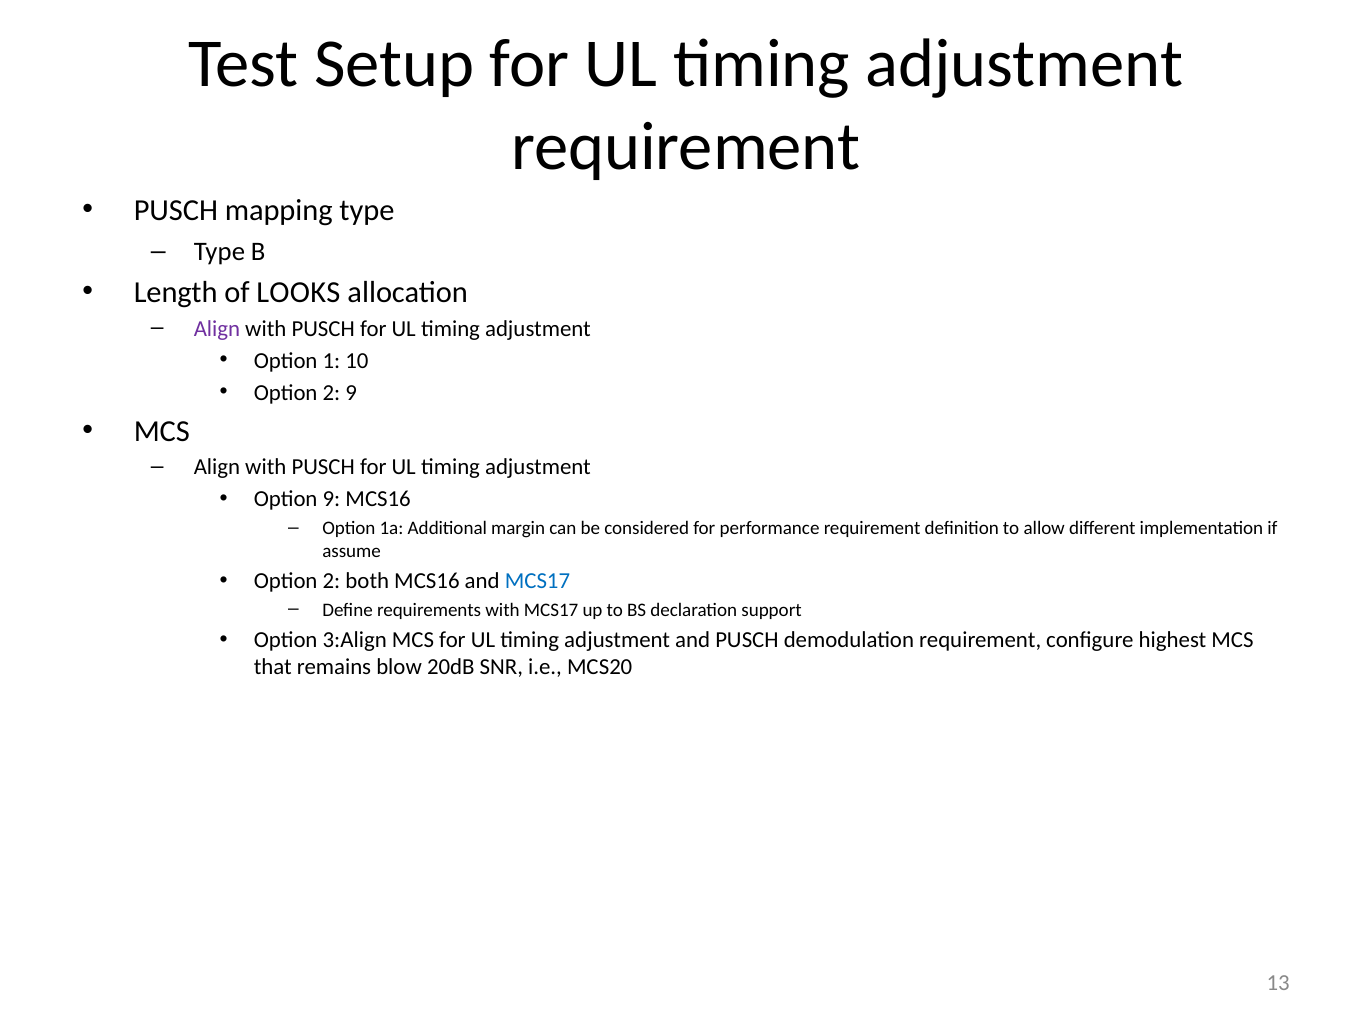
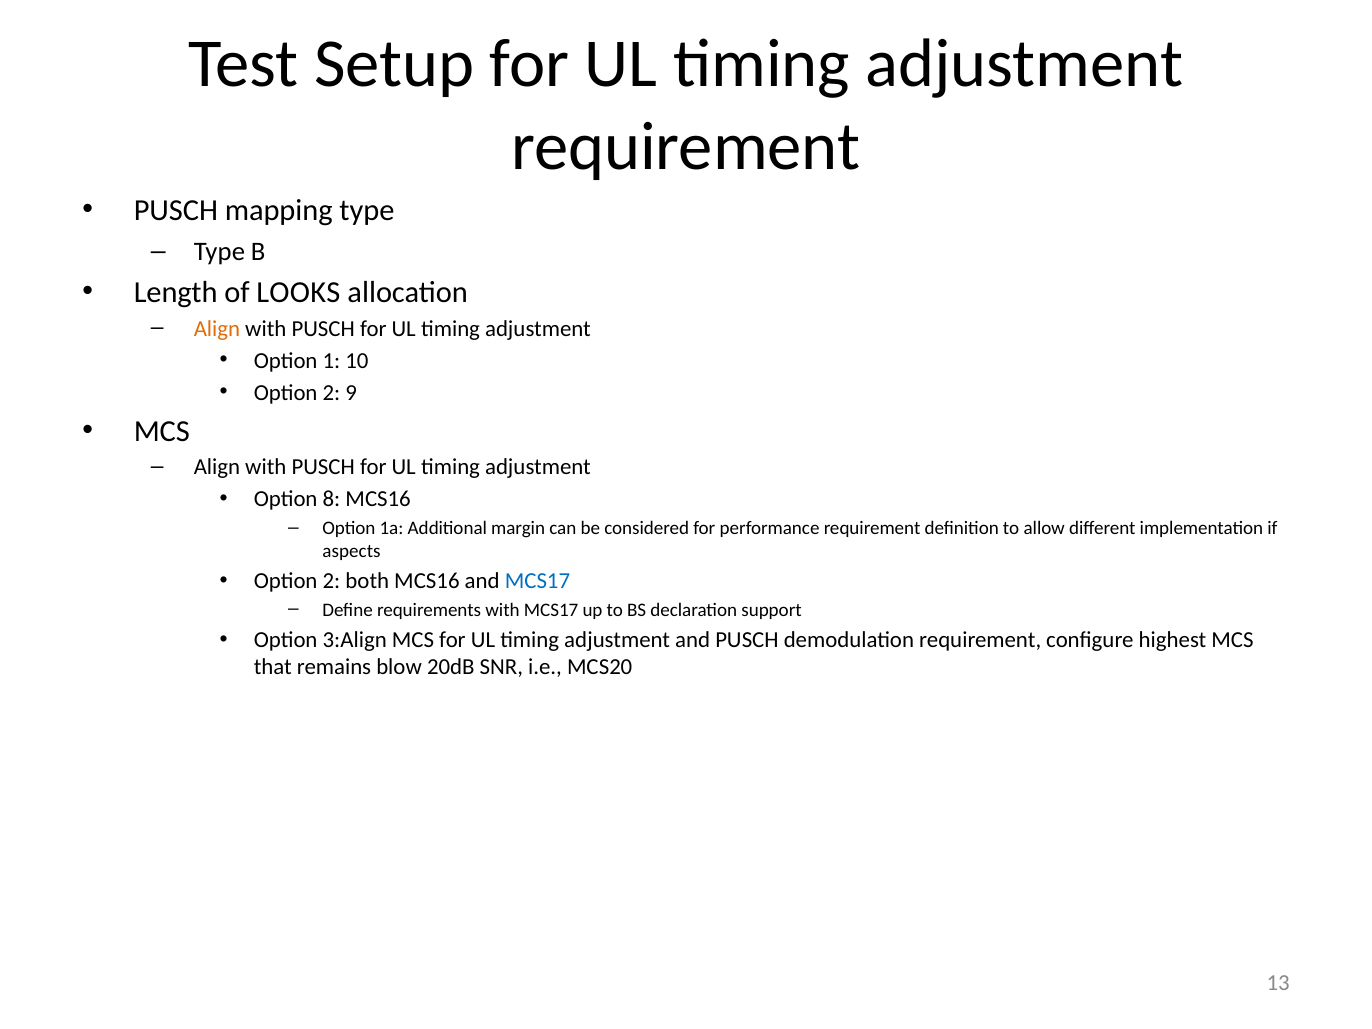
Align colour: purple -> orange (217, 329)
Option 9: 9 -> 8 (331, 499)
assume: assume -> aspects (352, 551)
